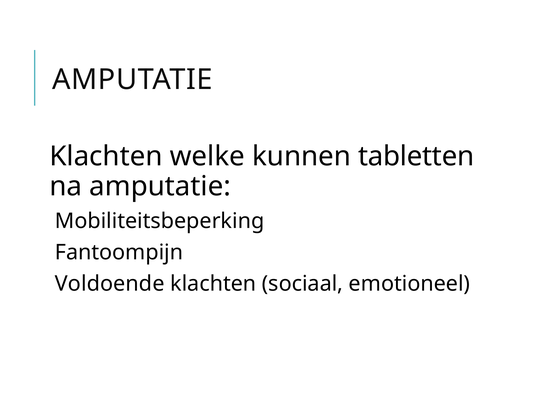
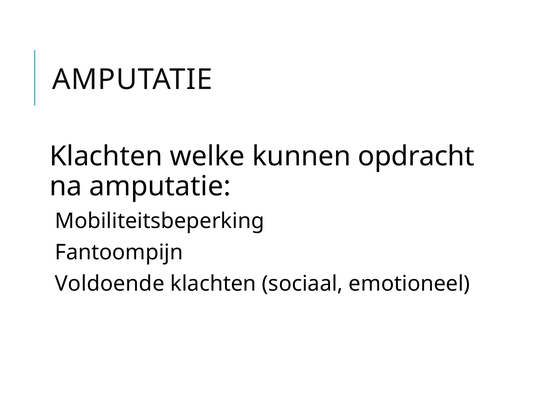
tabletten: tabletten -> opdracht (416, 156)
